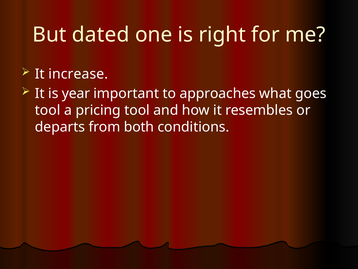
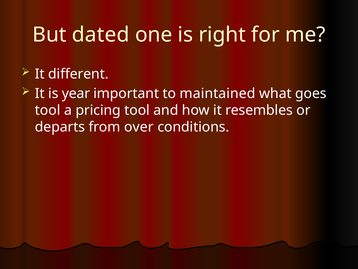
increase: increase -> different (78, 74)
approaches: approaches -> maintained (218, 93)
both: both -> over (139, 127)
